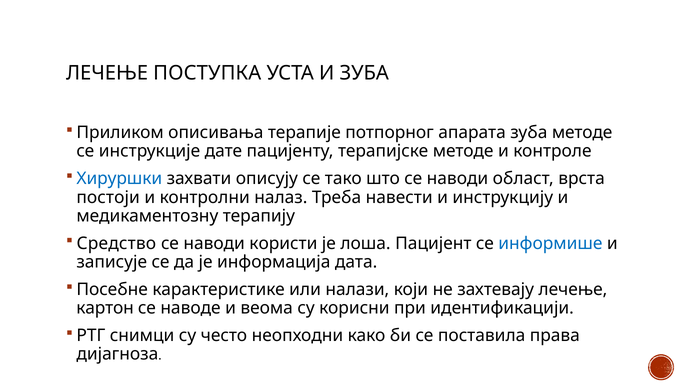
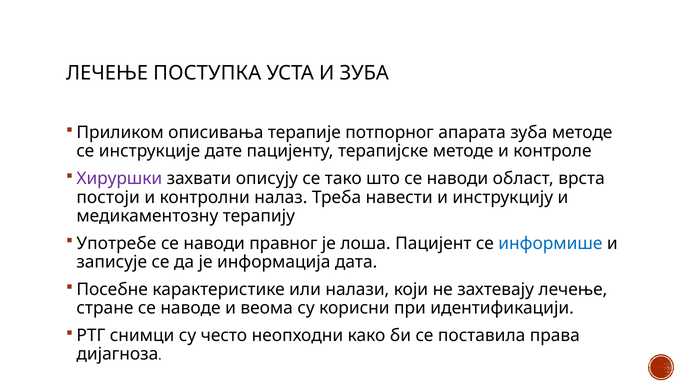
Хируршки colour: blue -> purple (119, 179)
Средство: Средство -> Употребе (116, 243)
користи: користи -> правног (283, 243)
картон: картон -> стране (105, 308)
